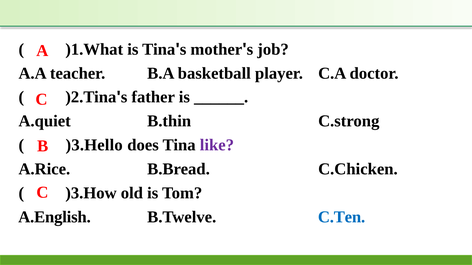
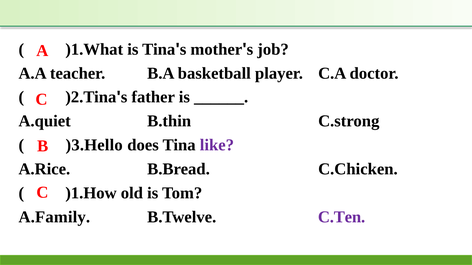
)3.How: )3.How -> )1.How (91, 193)
A.English: A.English -> A.Family (54, 217)
C.Ten colour: blue -> purple (342, 217)
